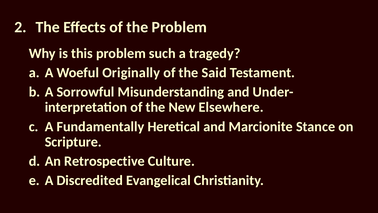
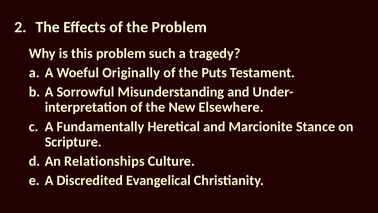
Said: Said -> Puts (214, 73)
Retrospective: Retrospective -> Relationships (104, 161)
